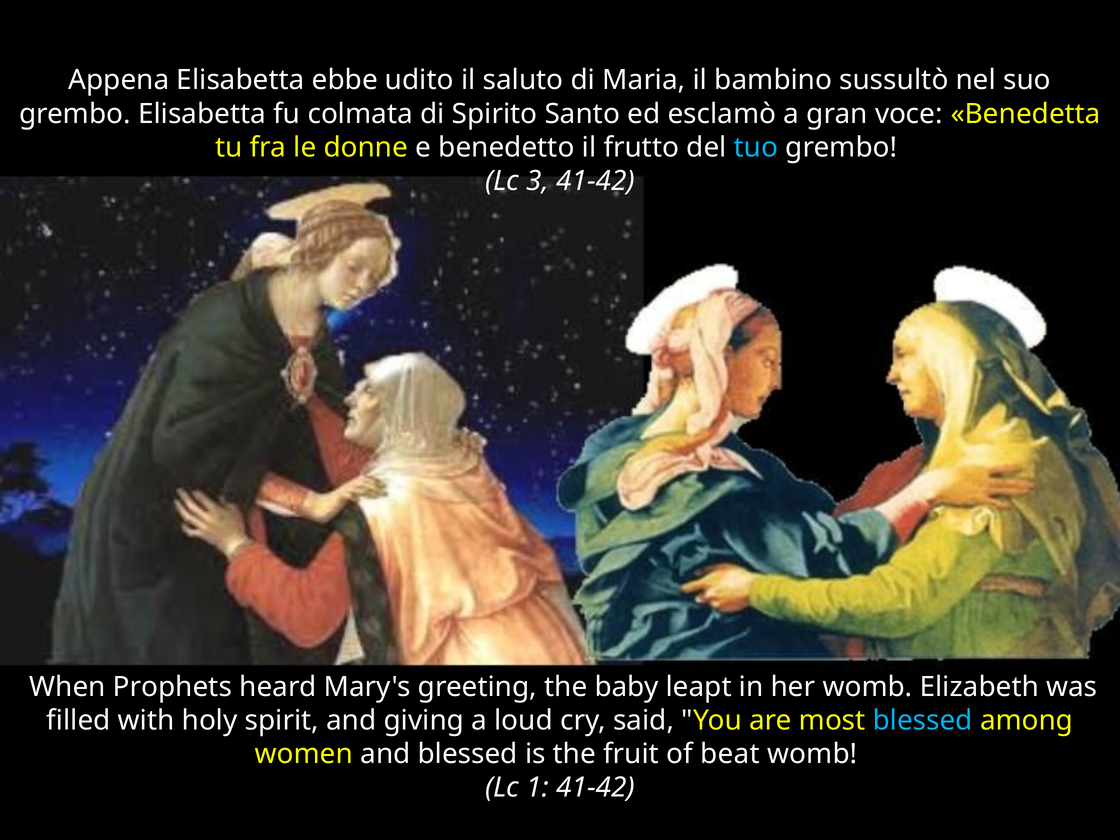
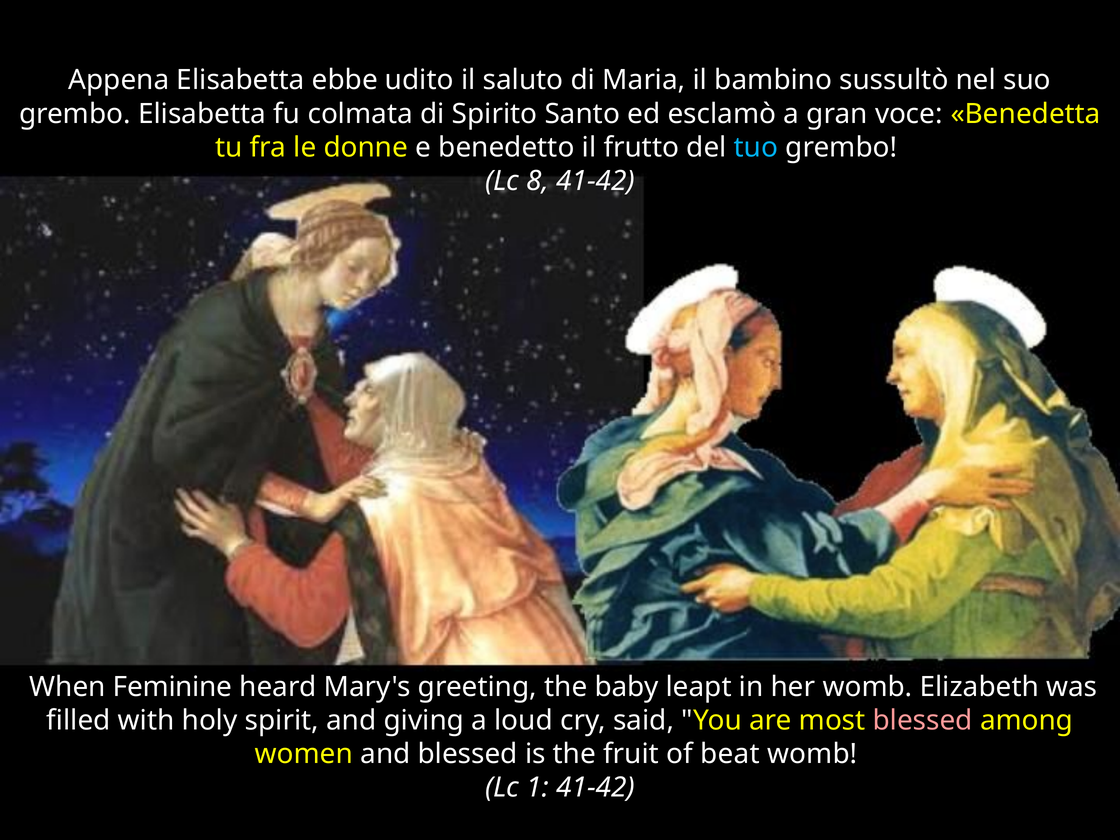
3: 3 -> 8 (538, 181)
Prophets: Prophets -> Feminine (173, 687)
blessed colour: light blue -> pink (923, 720)
